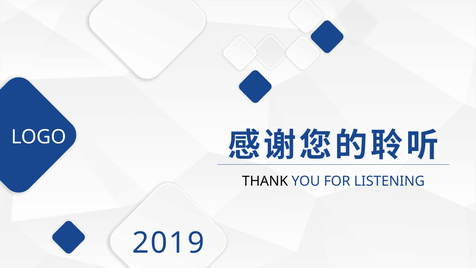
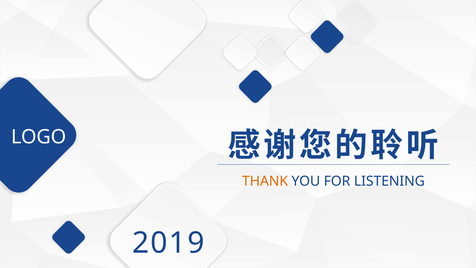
THANK colour: black -> orange (265, 181)
